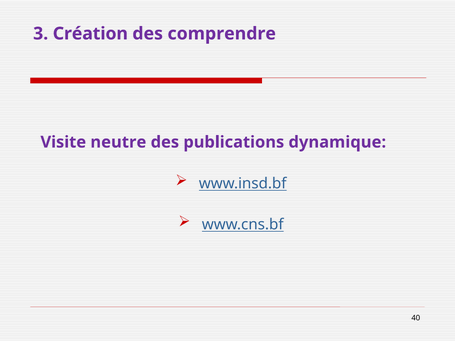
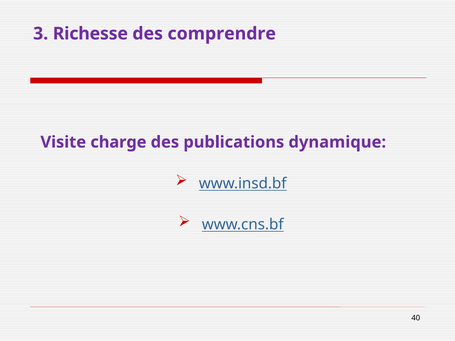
Création: Création -> Richesse (90, 34)
neutre: neutre -> charge (118, 142)
